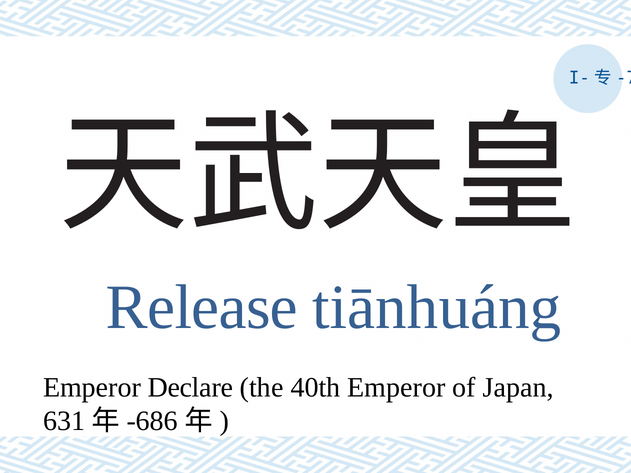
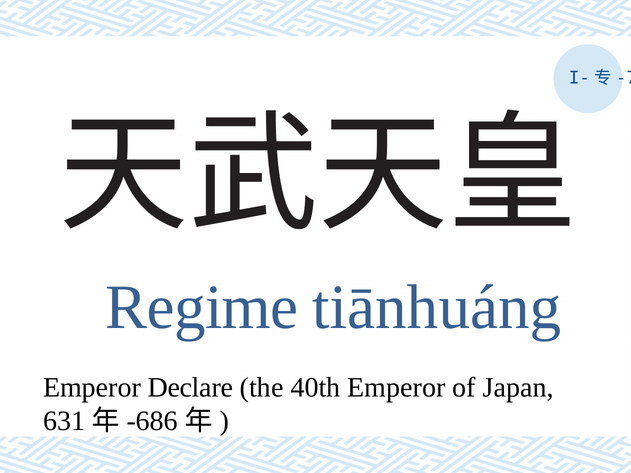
Release: Release -> Regime (202, 308)
